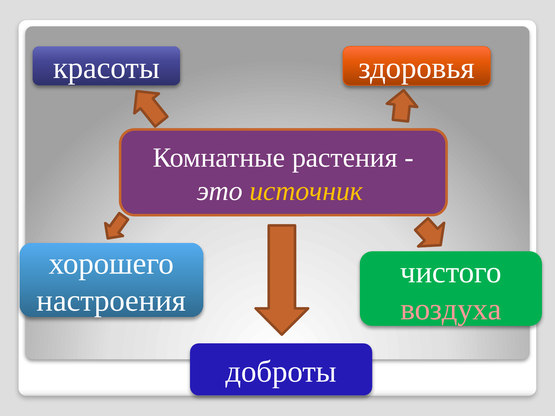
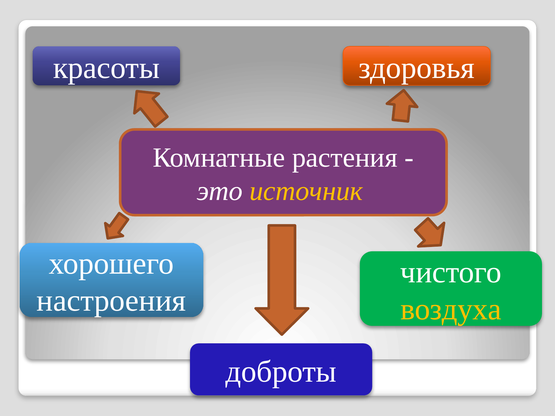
воздуха colour: pink -> yellow (451, 309)
